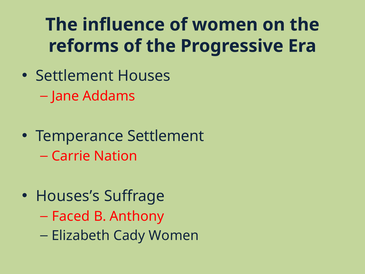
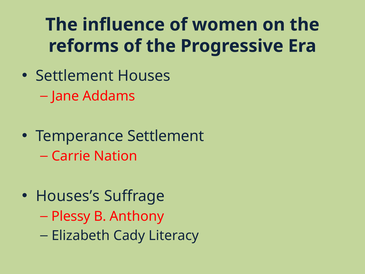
Faced: Faced -> Plessy (71, 216)
Cady Women: Women -> Literacy (174, 235)
